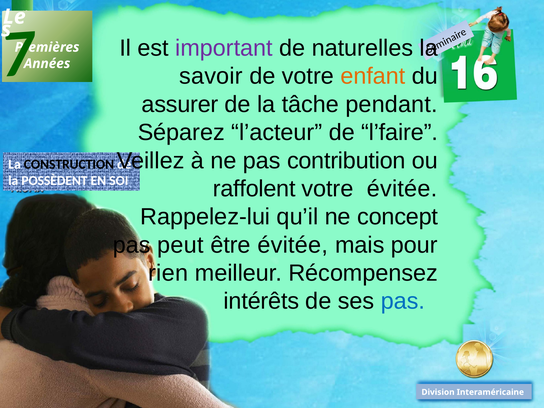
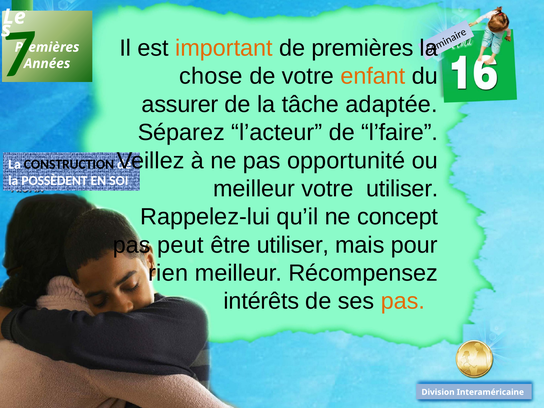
important colour: purple -> orange (224, 48)
de naturelles: naturelles -> premières (363, 48)
savoir: savoir -> chose (211, 76)
pendant: pendant -> adaptée (392, 104)
contribution: contribution -> opportunité (346, 161)
raffolent: raffolent -> meilleur (254, 189)
votre évitée: évitée -> utiliser (402, 189)
être évitée: évitée -> utiliser (293, 245)
pas colour: blue -> orange (403, 301)
